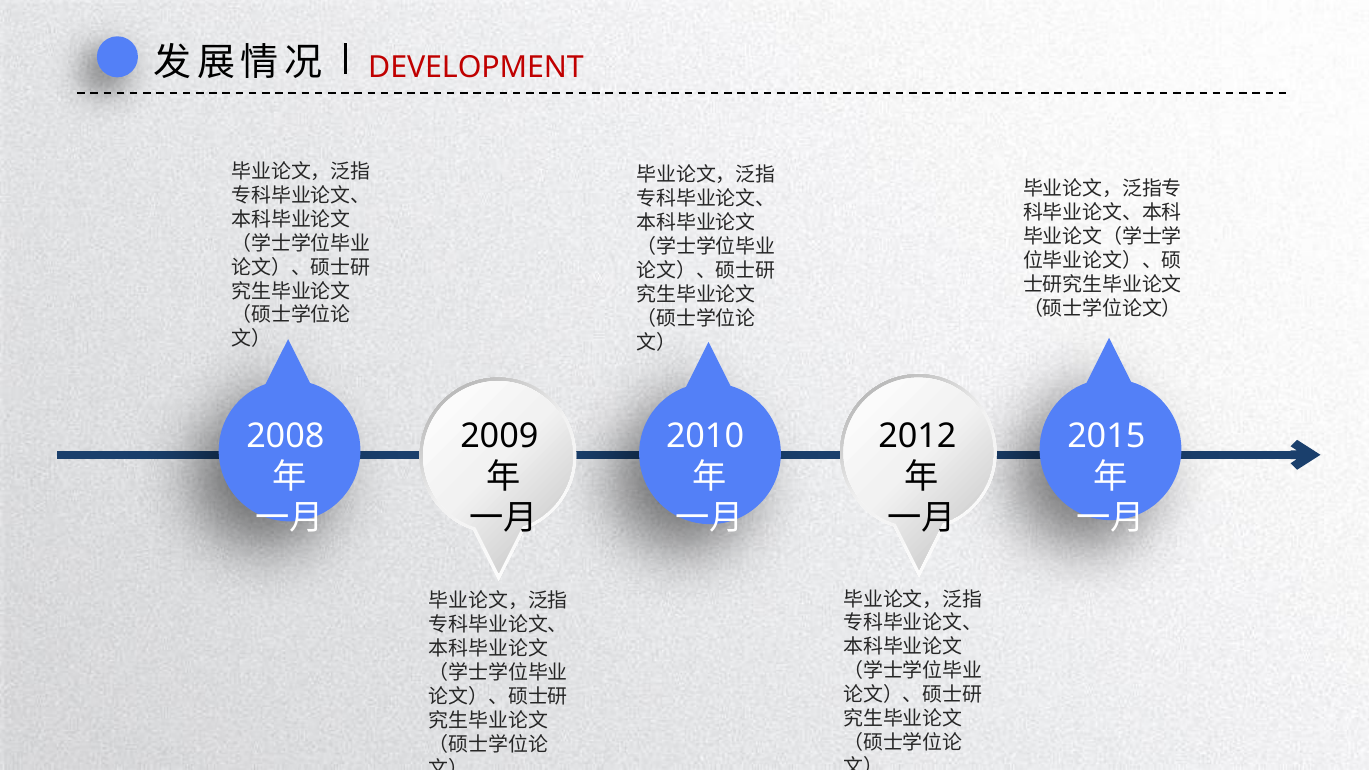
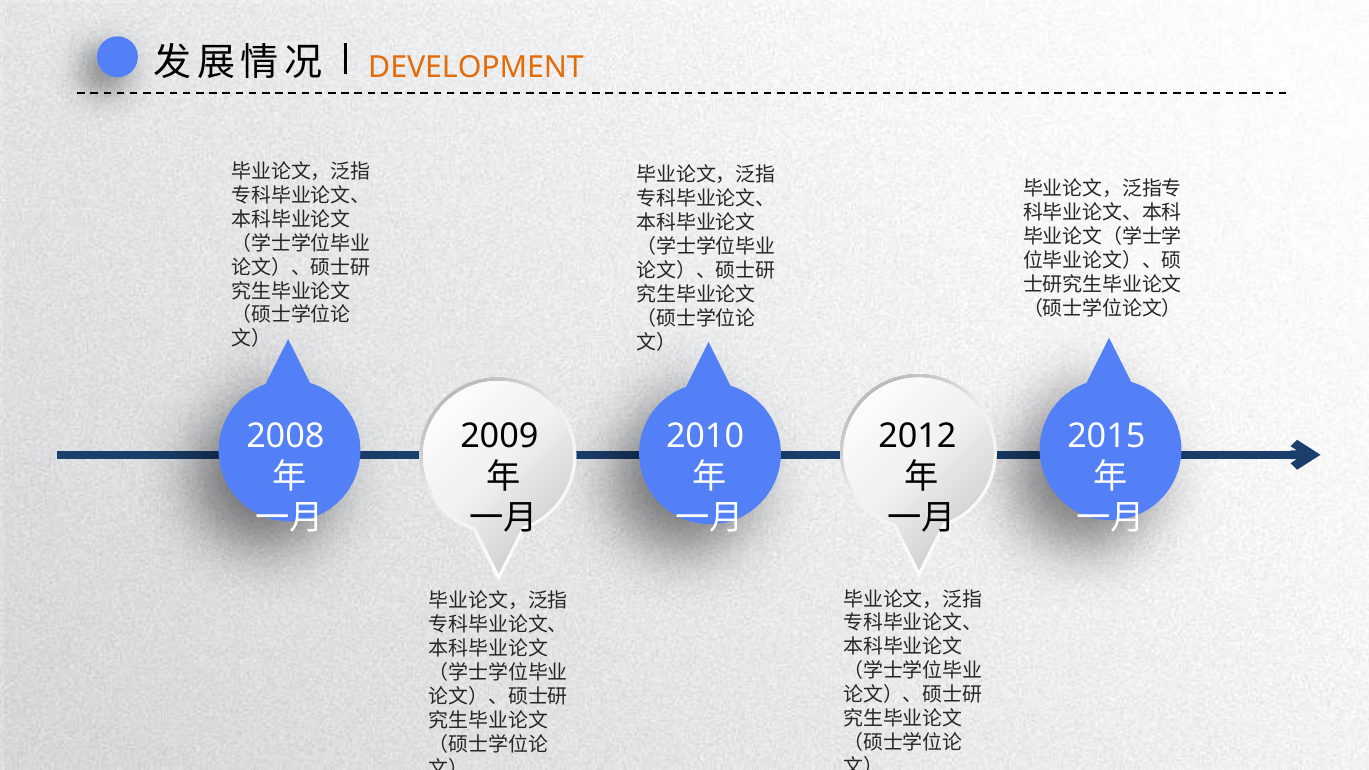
DEVELOPMENT colour: red -> orange (476, 67)
